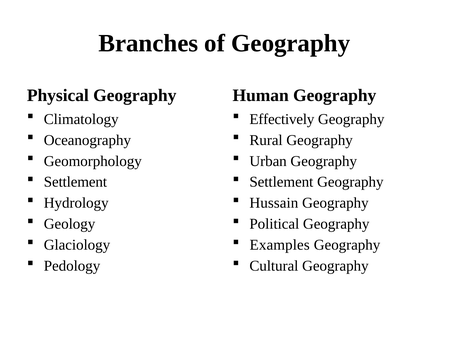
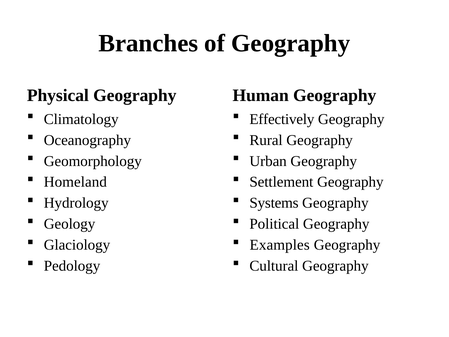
Settlement: Settlement -> Homeland (75, 182)
Hussain: Hussain -> Systems (274, 203)
